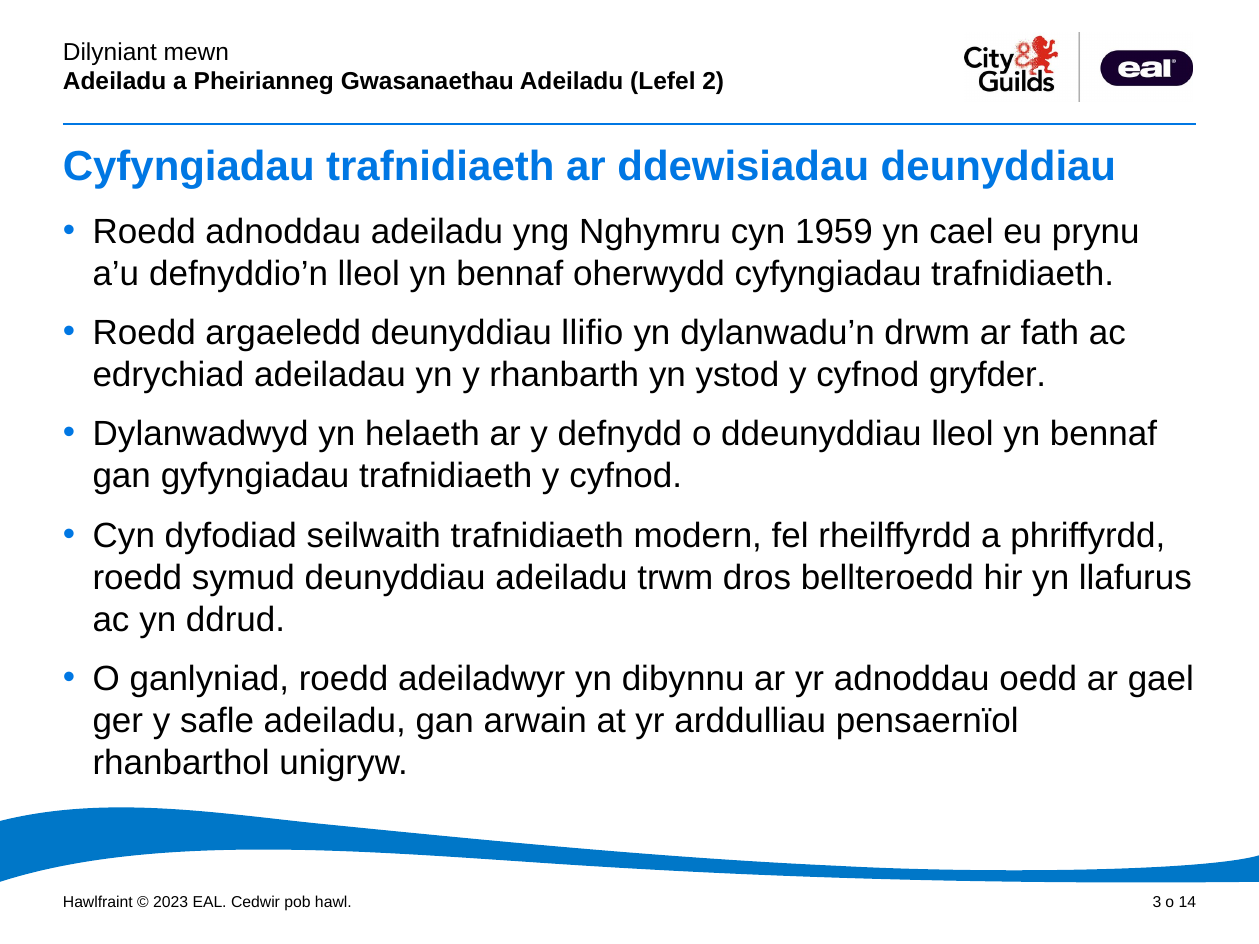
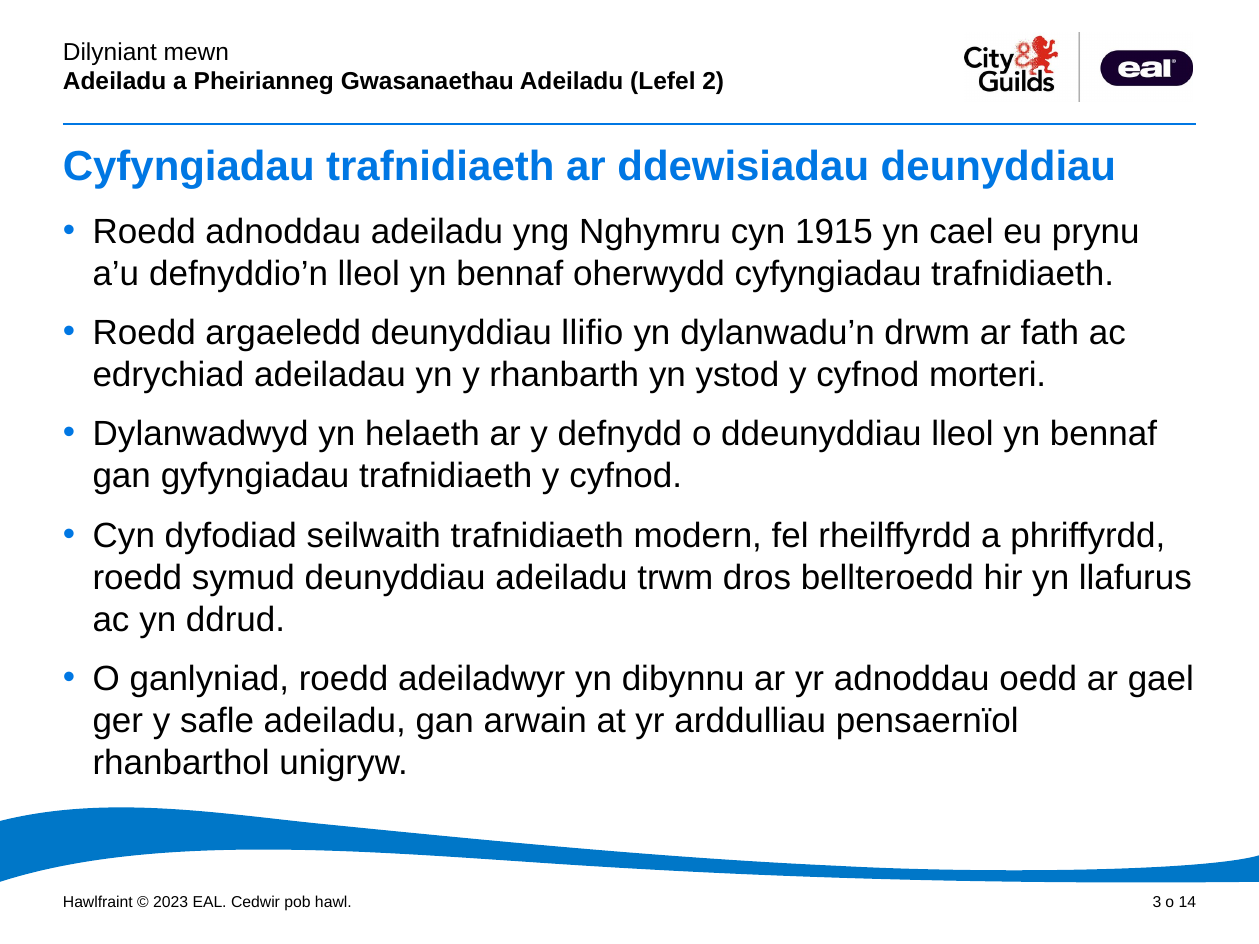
1959: 1959 -> 1915 (834, 232)
gryfder: gryfder -> morteri (988, 375)
